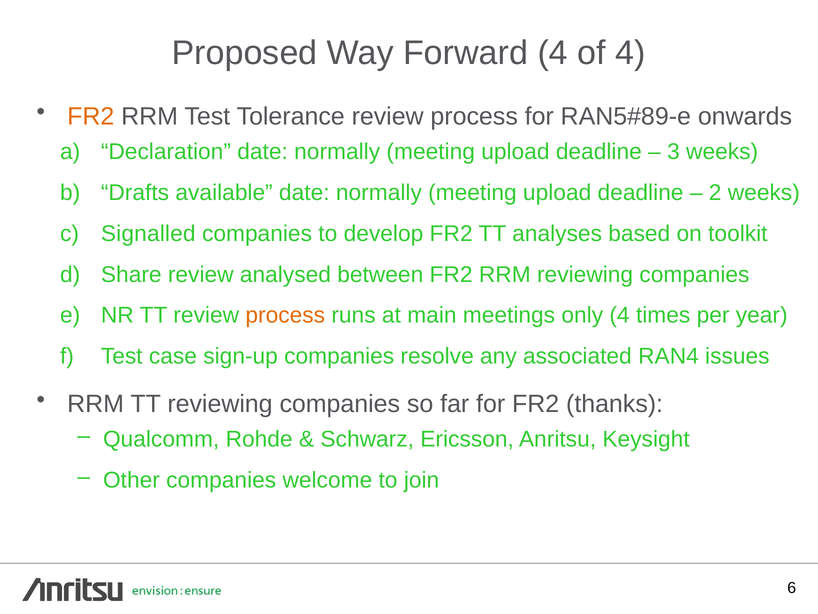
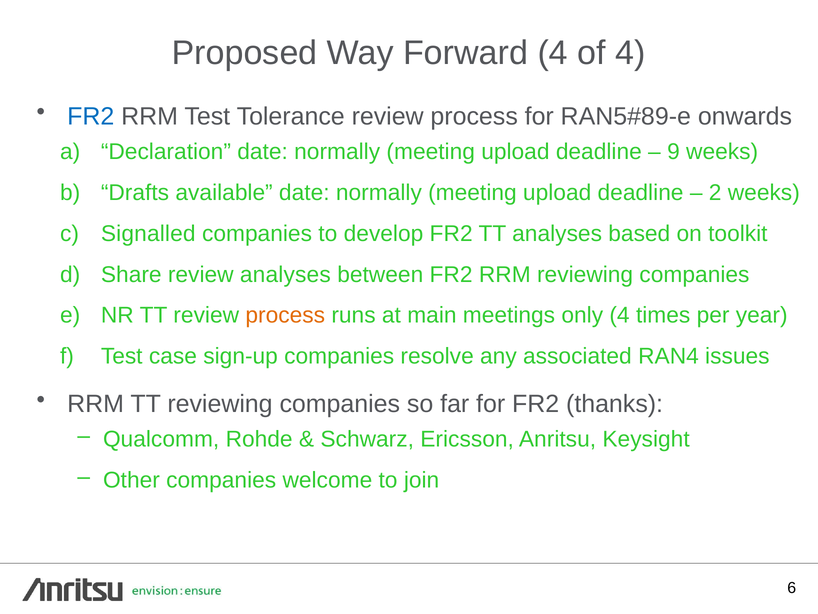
FR2 colour: orange -> blue (91, 116)
3: 3 -> 9 (673, 151)
review analysed: analysed -> analyses (285, 274)
